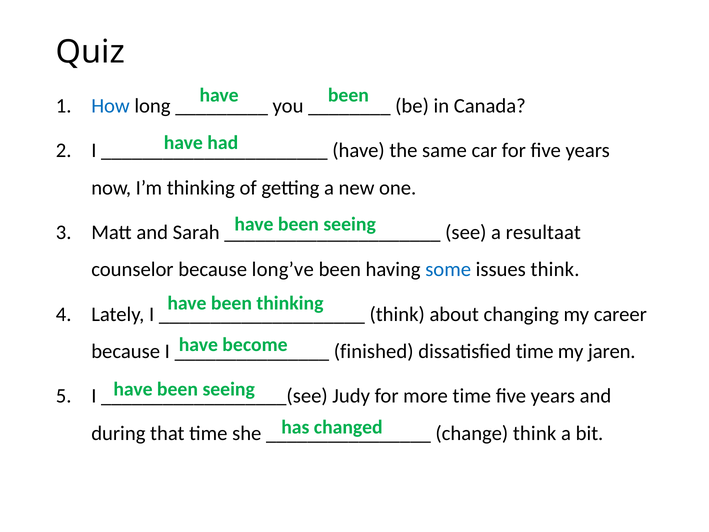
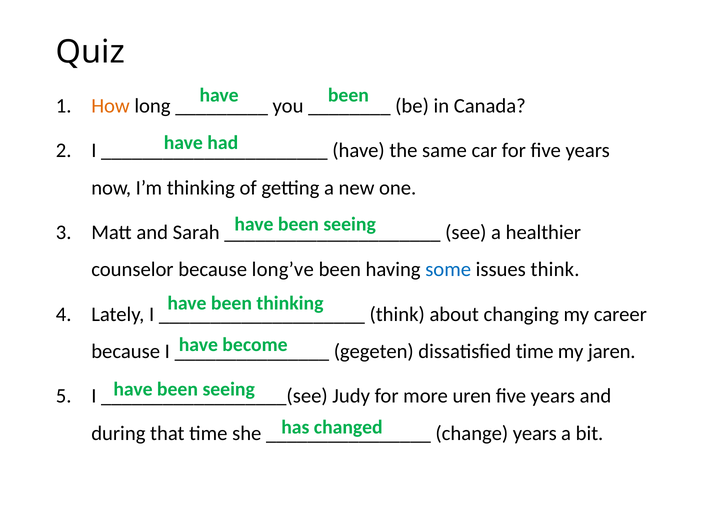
How colour: blue -> orange (111, 106)
resultaat: resultaat -> healthier (543, 232)
finished: finished -> gegeten (374, 351)
more time: time -> uren (472, 396)
change think: think -> years (535, 433)
